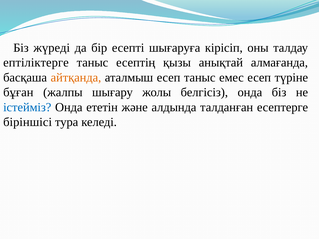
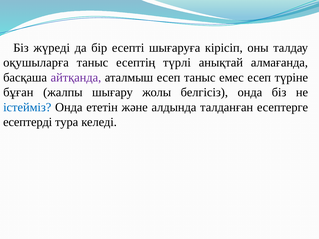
ептіліктерге: ептіліктерге -> оқушыларға (36, 63)
қызы: қызы -> түрлі (177, 63)
айтқанда colour: orange -> purple (76, 78)
біріншісі: біріншісі -> есептерді (28, 122)
